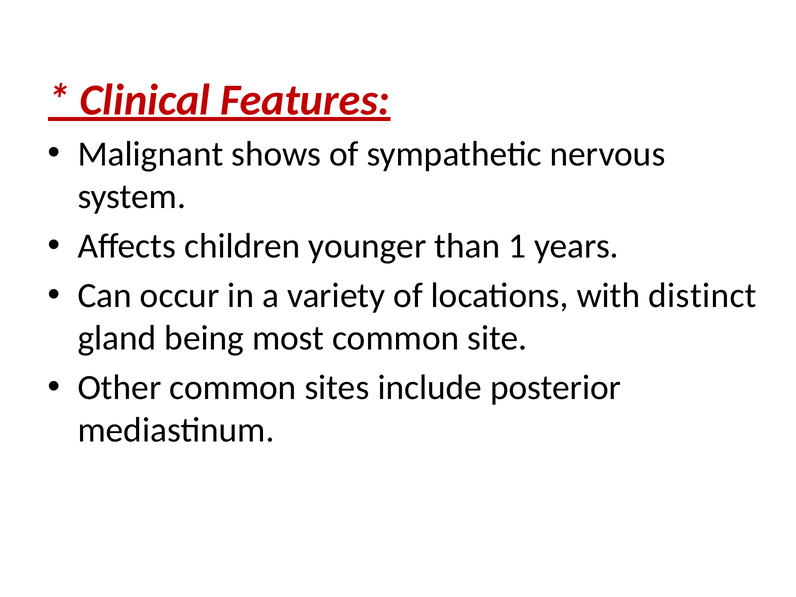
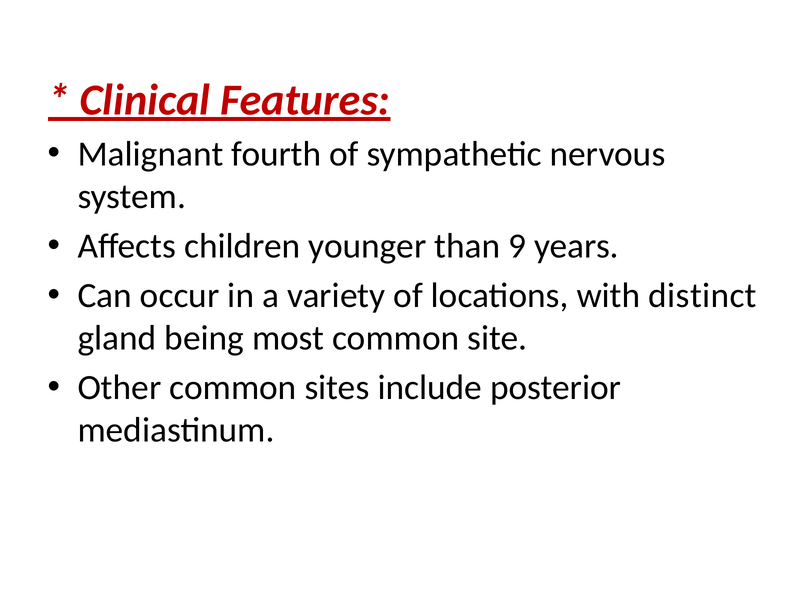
shows: shows -> fourth (276, 154)
1: 1 -> 9 (517, 246)
